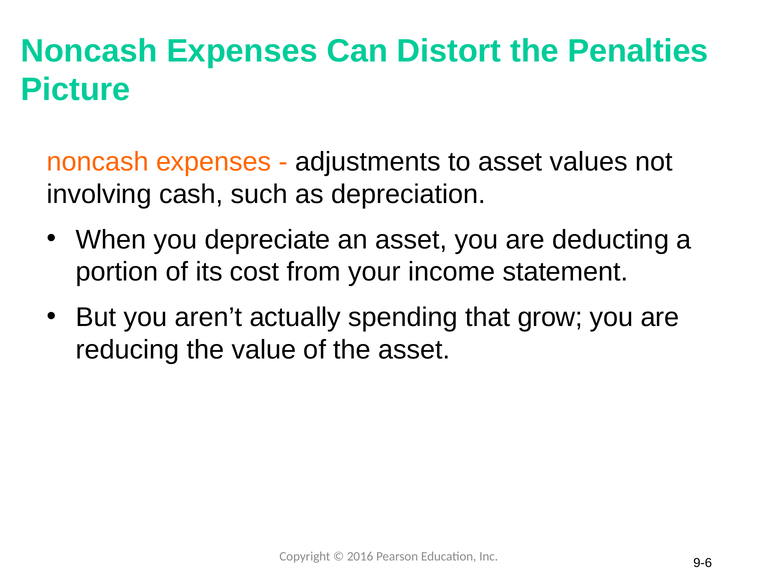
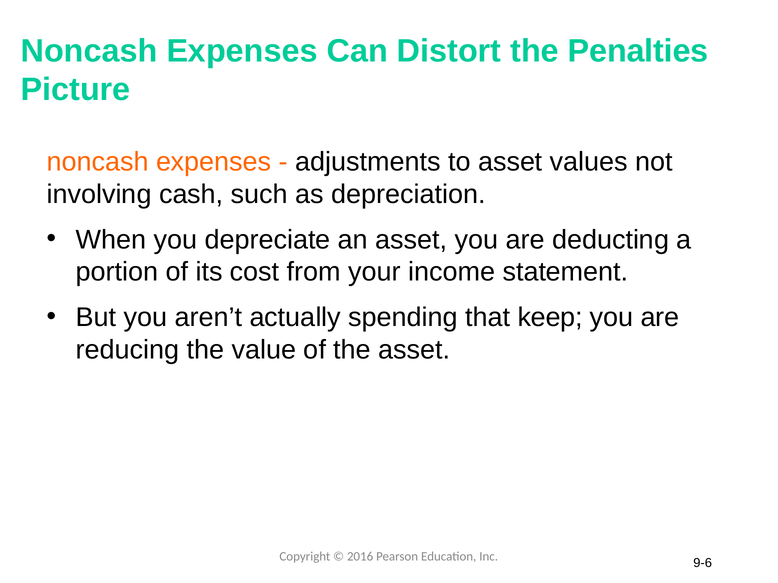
grow: grow -> keep (550, 318)
